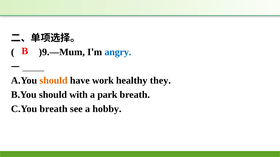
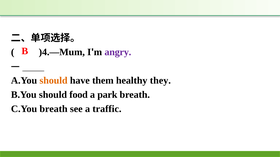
)9.—Mum: )9.—Mum -> )4.—Mum (62, 52)
angry colour: blue -> purple (118, 52)
work: work -> them (103, 81)
with: with -> food (79, 95)
hobby: hobby -> traffic (107, 109)
